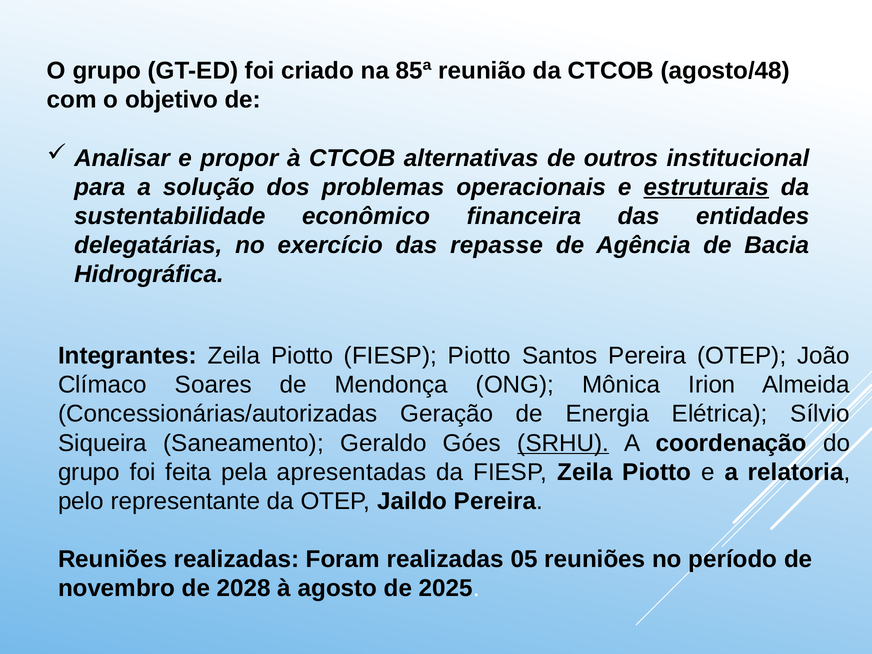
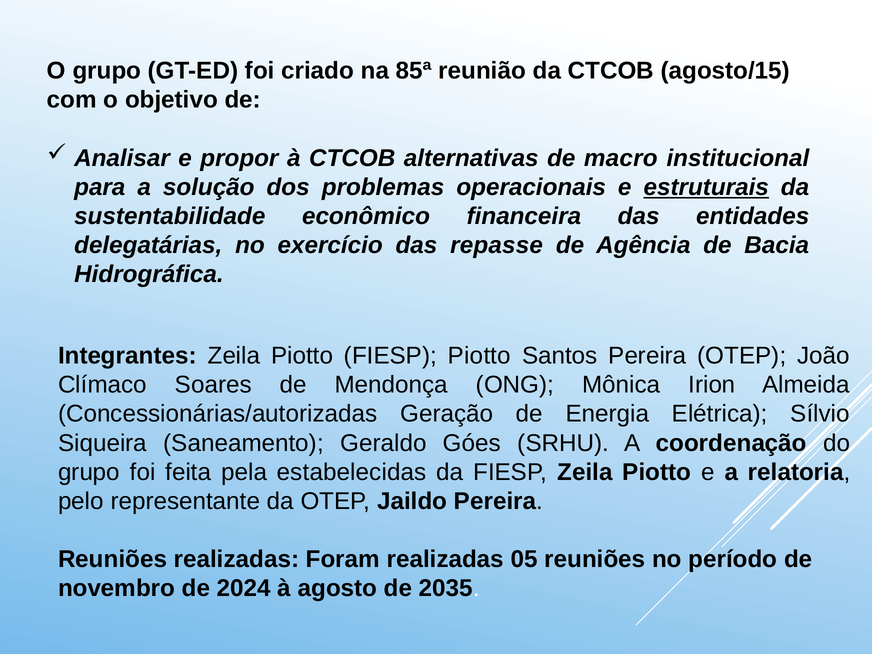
agosto/48: agosto/48 -> agosto/15 (725, 71)
outros: outros -> macro (621, 158)
SRHU underline: present -> none (563, 443)
apresentadas: apresentadas -> estabelecidas (352, 472)
2028: 2028 -> 2024 (244, 588)
2025: 2025 -> 2035 (446, 588)
